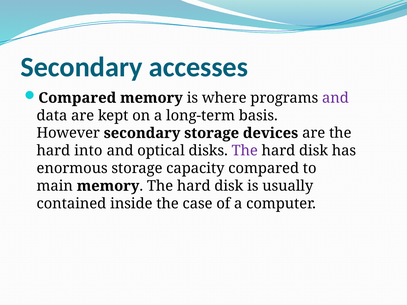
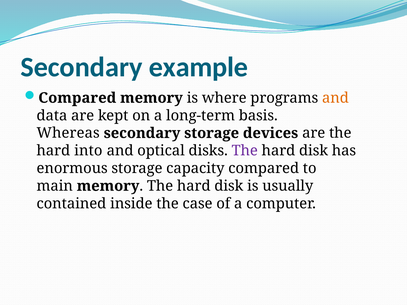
accesses: accesses -> example (198, 67)
and colour: purple -> orange (335, 98)
However: However -> Whereas (68, 133)
